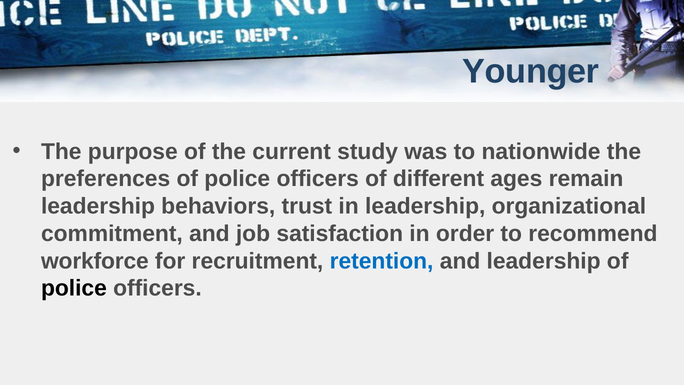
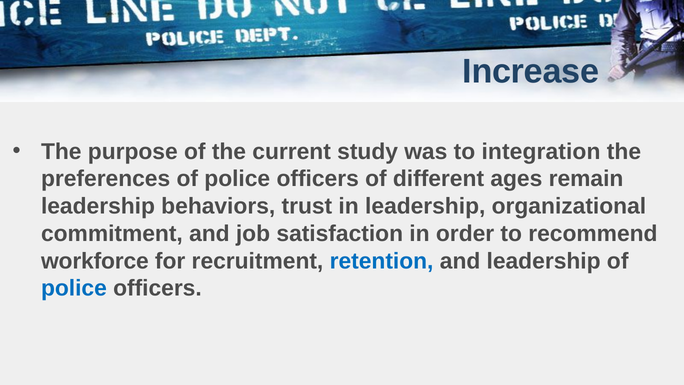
Younger: Younger -> Increase (531, 71)
nationwide: nationwide -> integration (541, 151)
police colour: black -> blue (74, 288)
